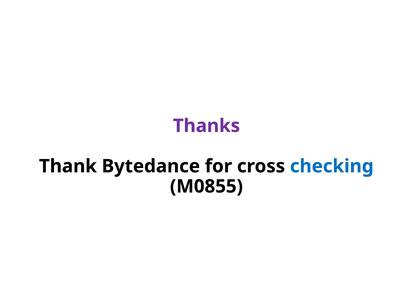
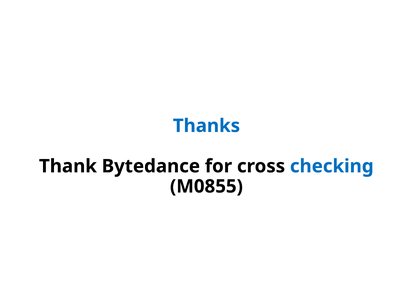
Thanks colour: purple -> blue (206, 126)
